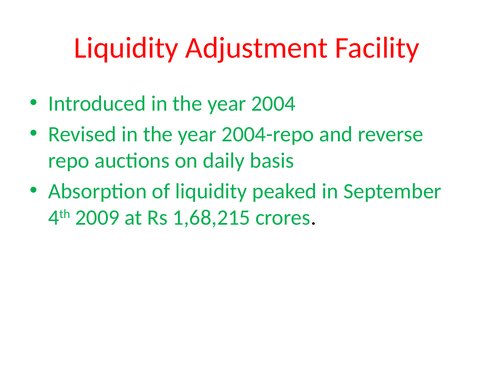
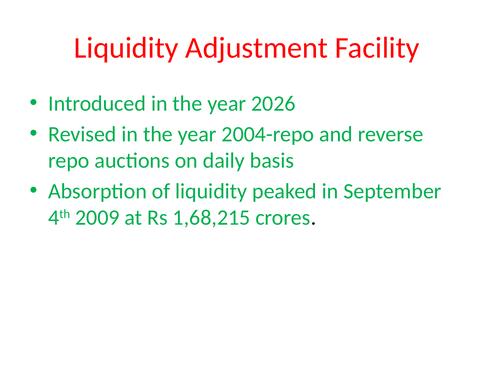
2004: 2004 -> 2026 (273, 104)
